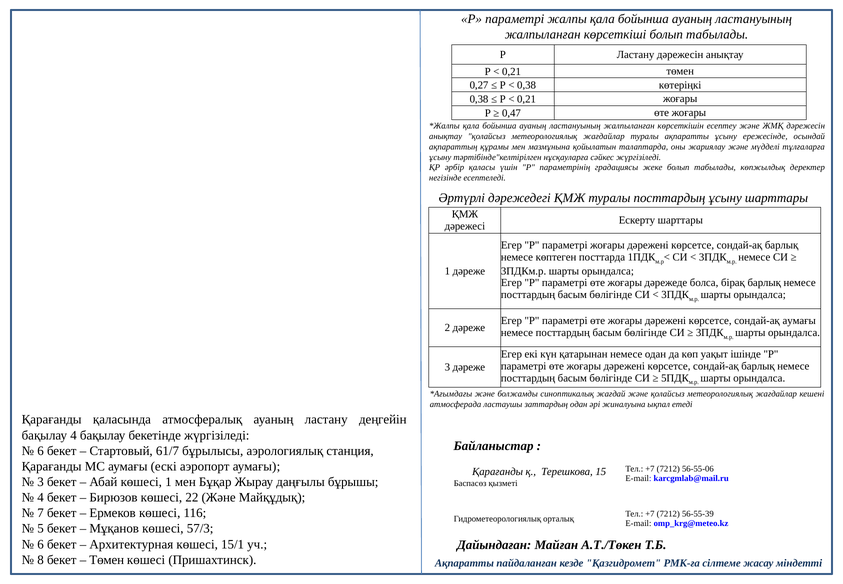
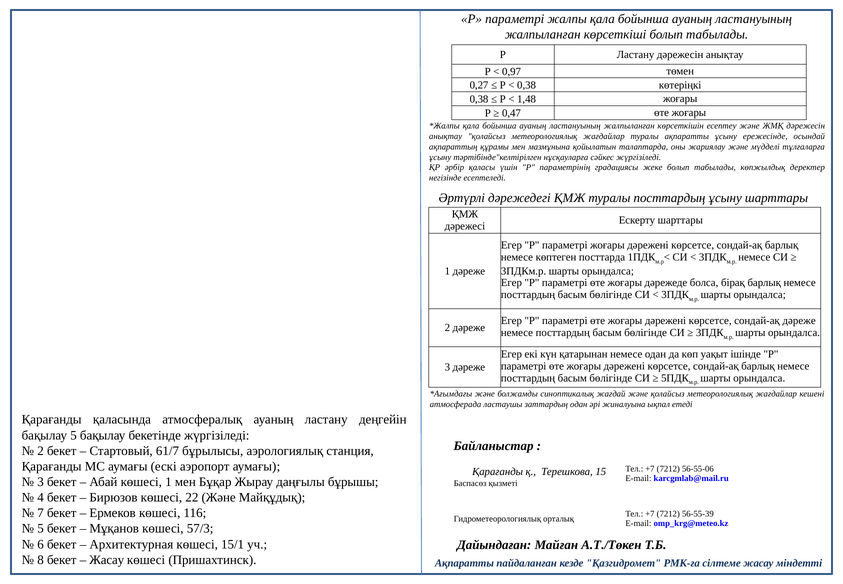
0,21: 0,21 -> 0,97 (512, 71)
0,21: 0,21 -> 1,48 (527, 99)
сондай-ақ аумағы: аумағы -> дәреже (799, 321)
бақылау 4: 4 -> 5 (74, 435)
6: 6 -> 2 (41, 451)
Төмен: Төмен -> Жасау (107, 559)
